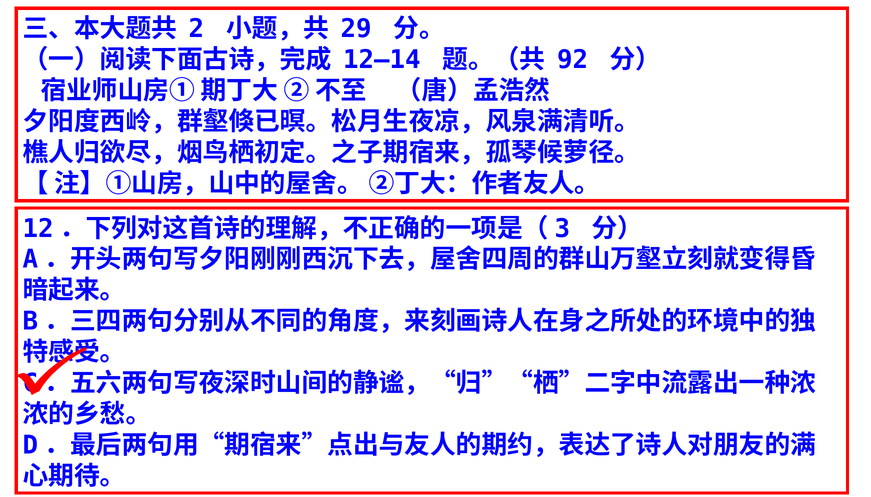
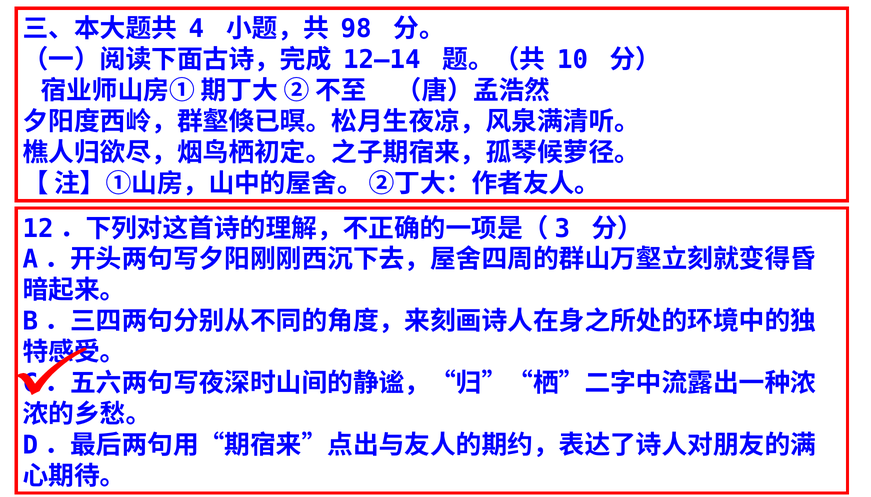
2: 2 -> 4 (197, 29)
29: 29 -> 98 (356, 29)
92: 92 -> 10 (573, 60)
